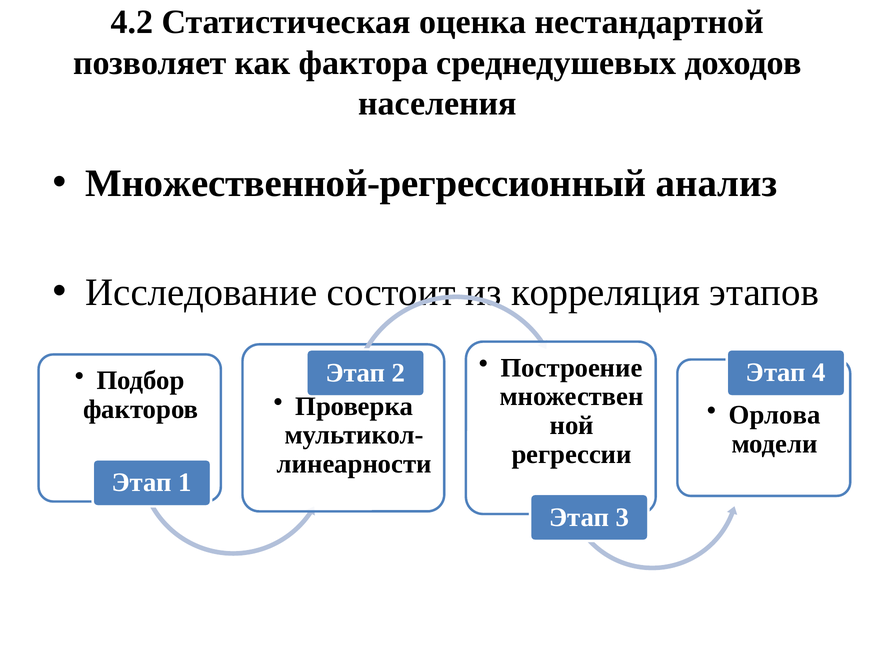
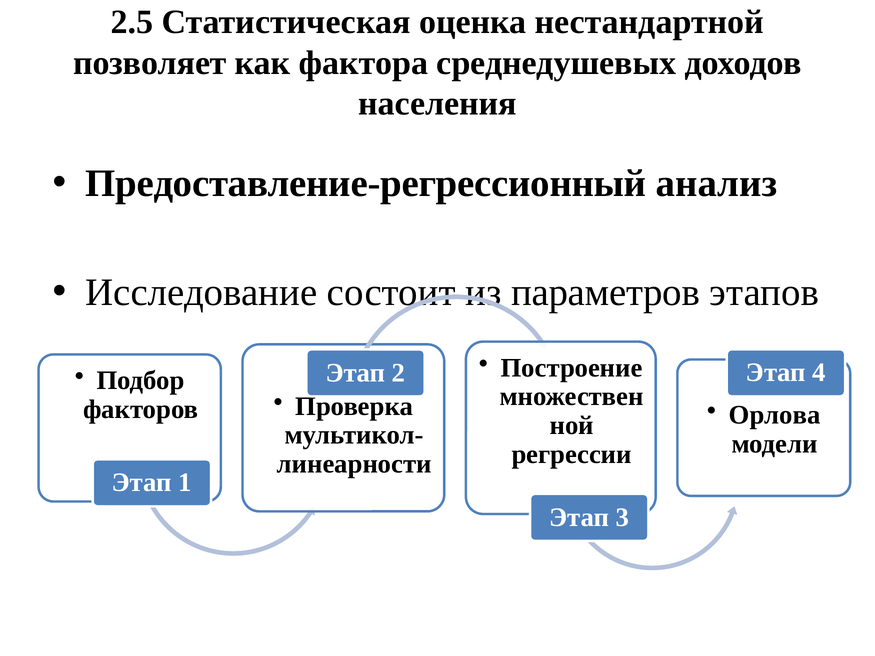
4.2: 4.2 -> 2.5 (132, 22)
Множественной-регрессионный: Множественной-регрессионный -> Предоставление-регрессионный (366, 184)
корреляция: корреляция -> параметров (606, 292)
